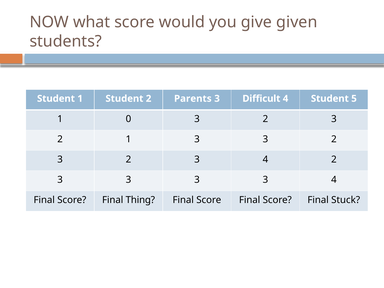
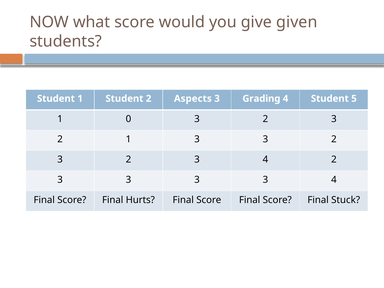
Parents: Parents -> Aspects (193, 99)
Difficult: Difficult -> Grading (261, 99)
Thing: Thing -> Hurts (140, 200)
